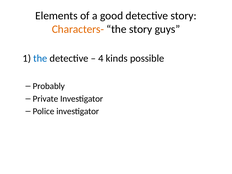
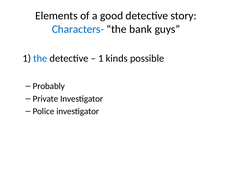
Characters- colour: orange -> blue (78, 29)
the story: story -> bank (141, 29)
4: 4 -> 1 (101, 58)
